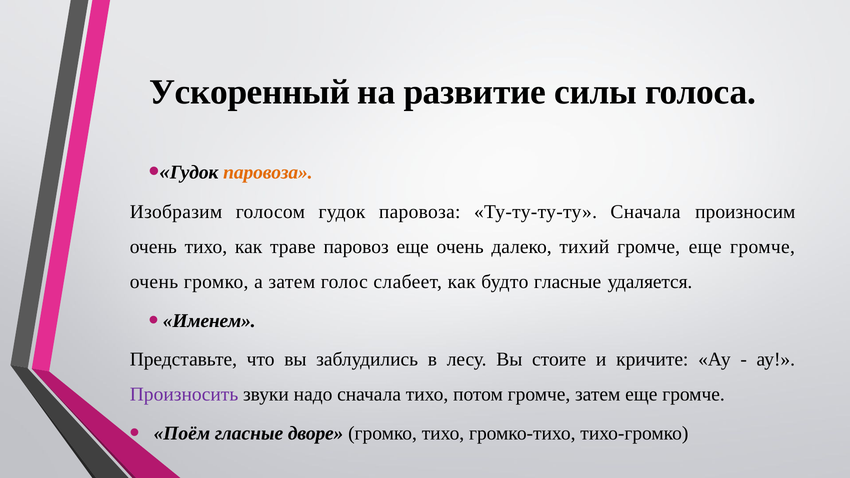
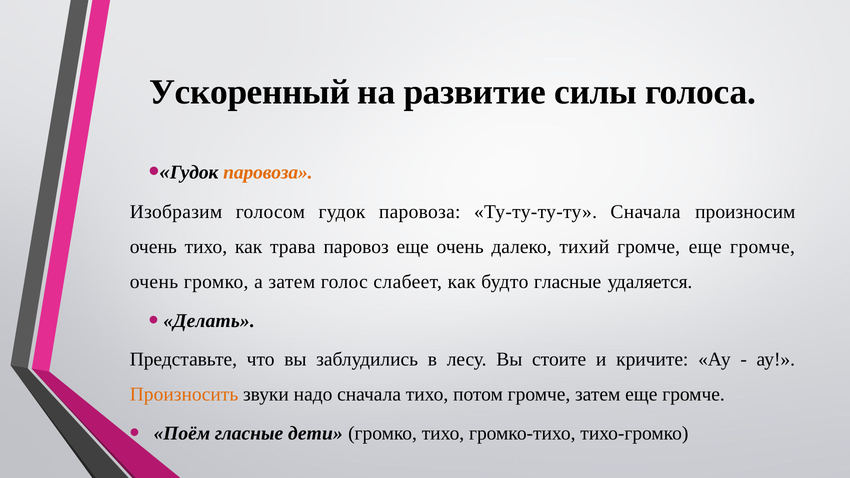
траве: траве -> трава (293, 247)
Именем: Именем -> Делать (209, 321)
Произносить colour: purple -> orange (184, 395)
дворе: дворе -> дети (315, 434)
